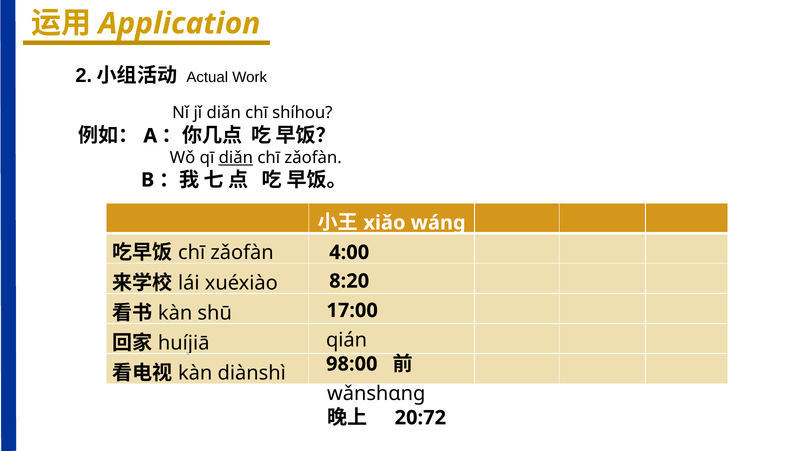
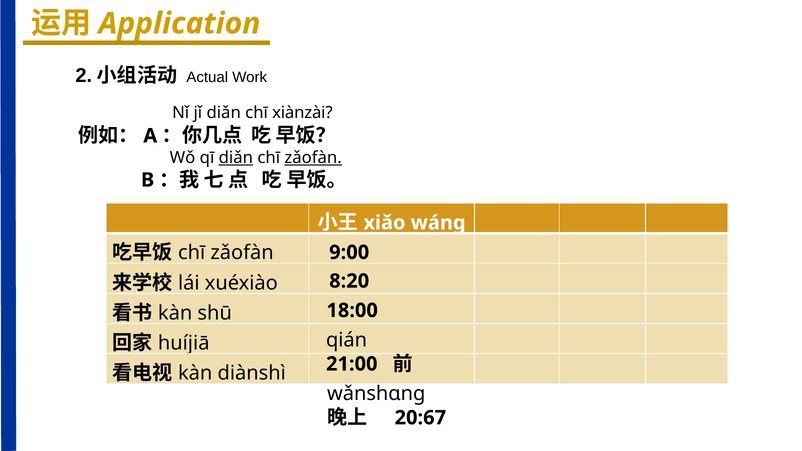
shíhou: shíhou -> xiànzài (302, 113)
zǎofàn underline: none -> present (313, 158)
4:00: 4:00 -> 9:00 (349, 252)
17:00: 17:00 -> 18:00 (352, 311)
98:00: 98:00 -> 21:00 (352, 364)
20:72: 20:72 -> 20:67 (420, 418)
